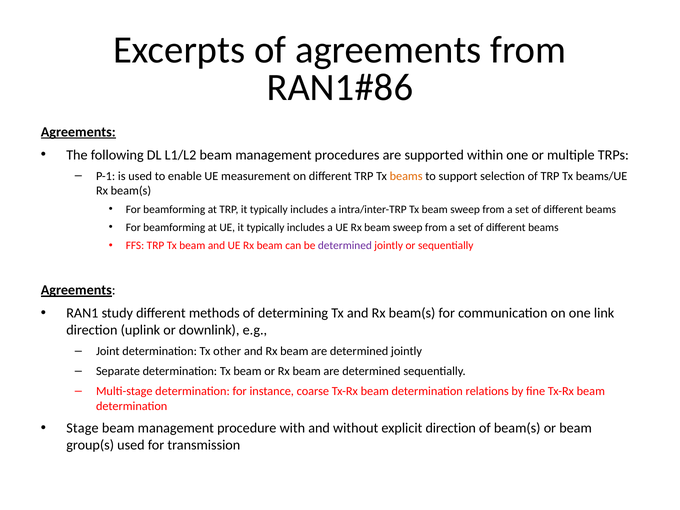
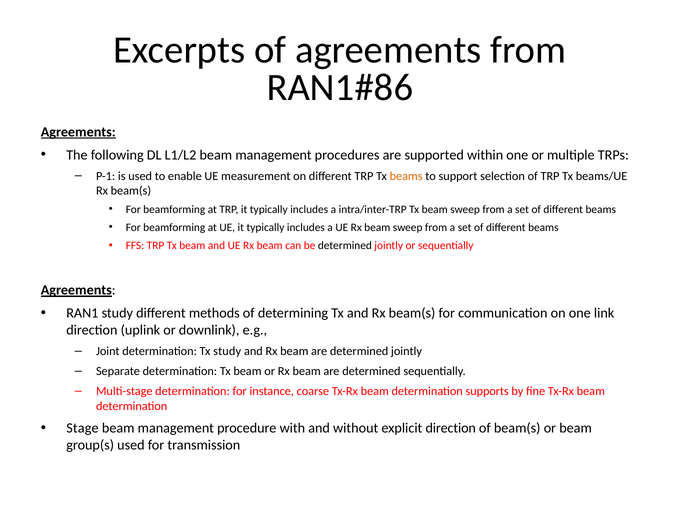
determined colour: purple -> black (345, 246)
Tx other: other -> study (227, 351)
relations: relations -> supports (487, 391)
